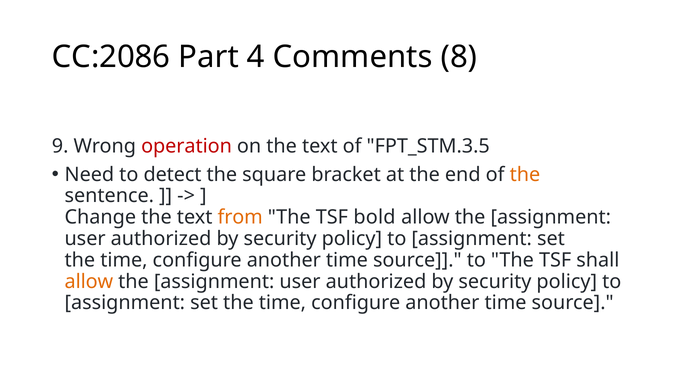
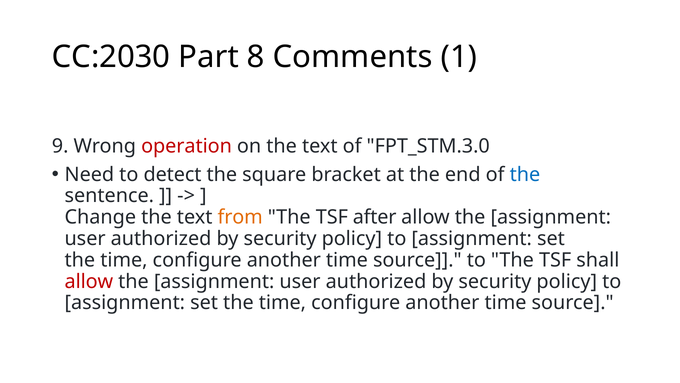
CC:2086: CC:2086 -> CC:2030 (111, 57)
4: 4 -> 8 (256, 57)
8: 8 -> 1 (459, 57)
FPT_STM.3.5: FPT_STM.3.5 -> FPT_STM.3.0 (428, 146)
the colour: orange -> blue (525, 174)
bold: bold -> after (375, 217)
allow colour: orange -> red (89, 281)
